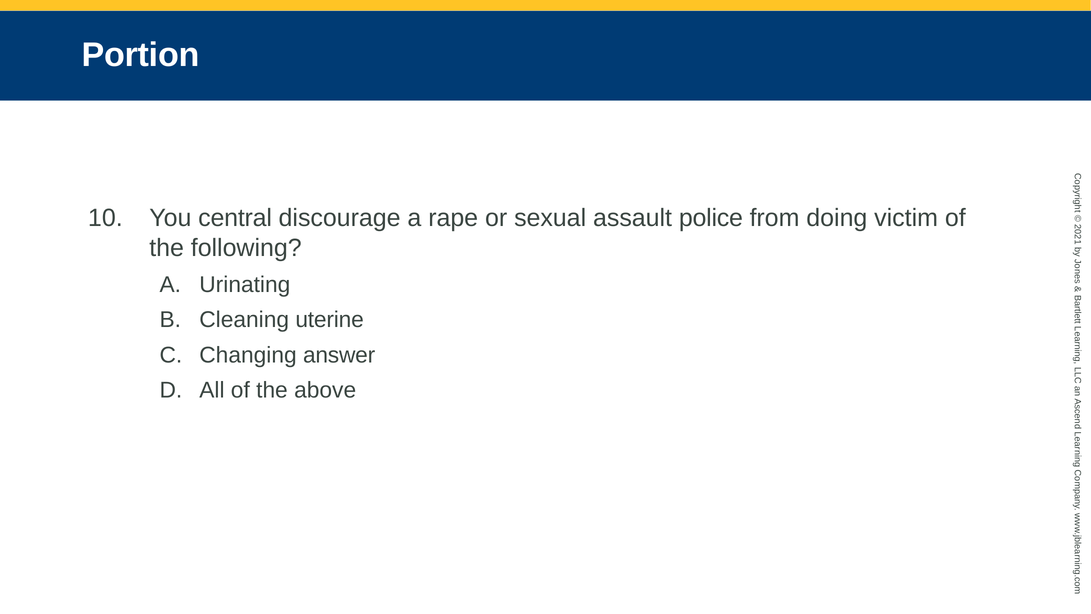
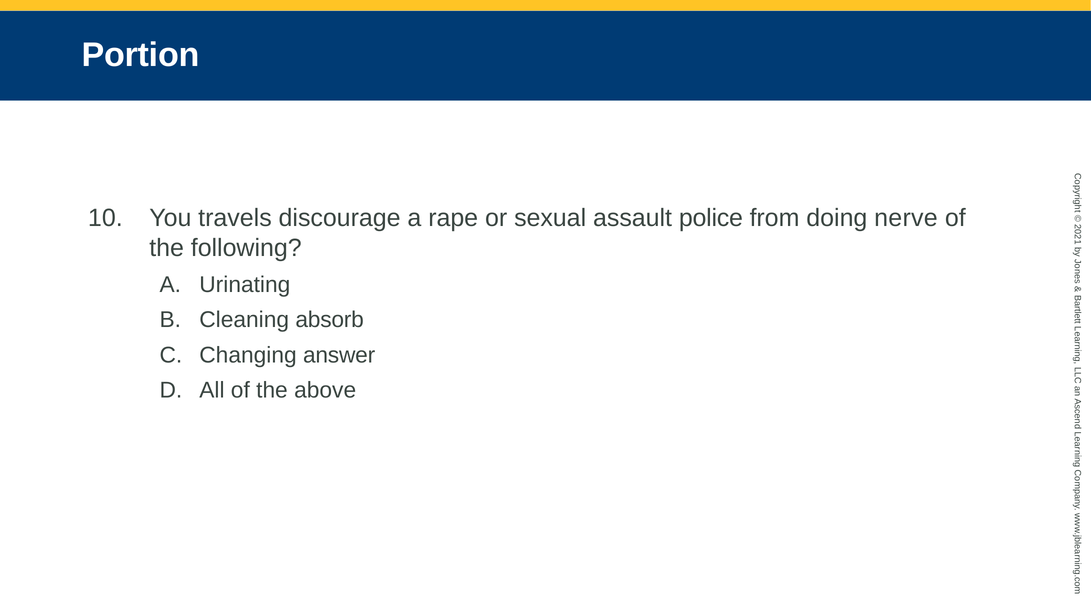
central: central -> travels (235, 218)
victim: victim -> nerve (906, 218)
uterine: uterine -> absorb (330, 320)
